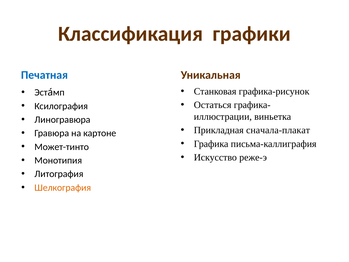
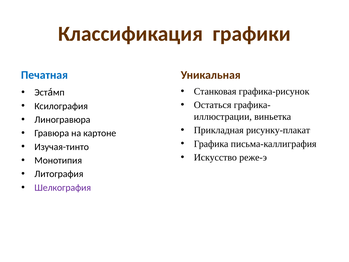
сначала-плакат: сначала-плакат -> рисунку-плакат (278, 130)
Может-тинто: Может-тинто -> Изучая-тинто (62, 147)
Шелкография colour: orange -> purple (63, 187)
